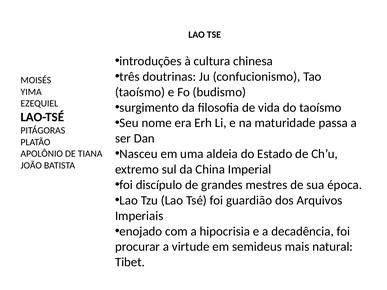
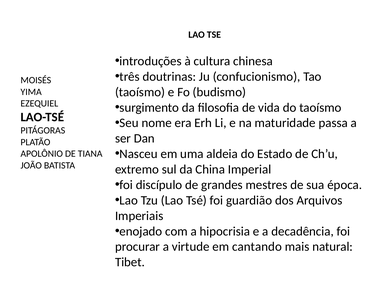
semideus: semideus -> cantando (257, 247)
